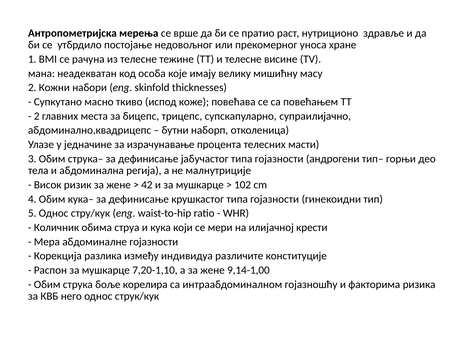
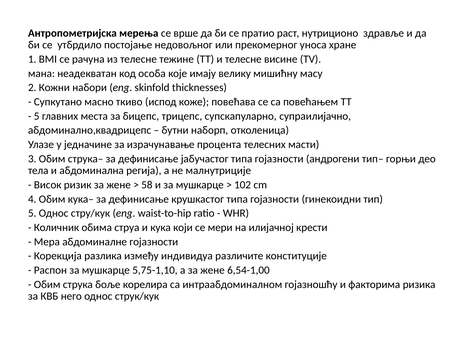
2: 2 -> 5 (37, 116)
42: 42 -> 58 (147, 185)
7,20-1,10: 7,20-1,10 -> 5,75-1,10 (155, 270)
9,14-1,00: 9,14-1,00 -> 6,54-1,00 (248, 270)
